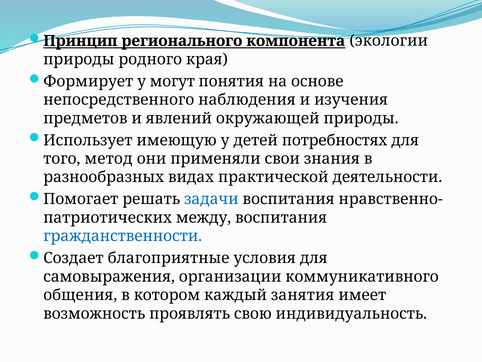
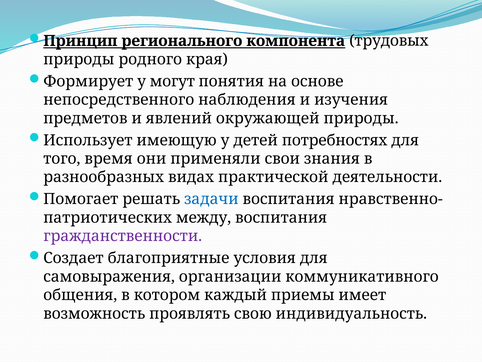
экологии: экологии -> трудовых (389, 41)
метод: метод -> время (109, 159)
гражданственности colour: blue -> purple (123, 236)
занятия: занятия -> приемы (303, 295)
